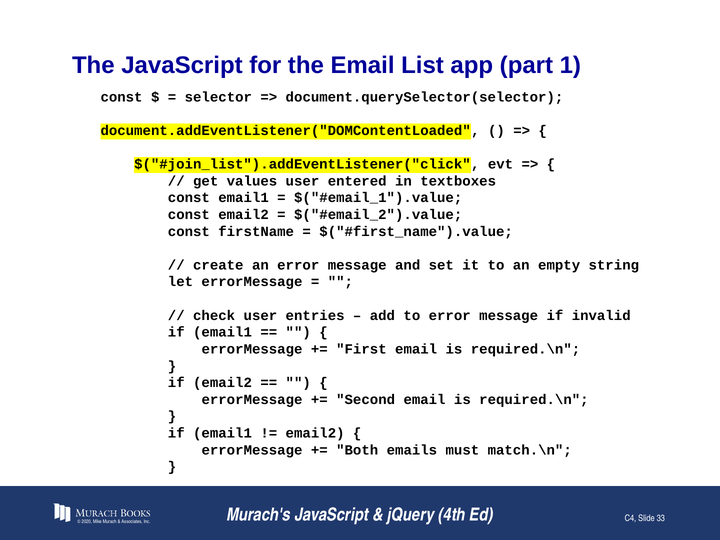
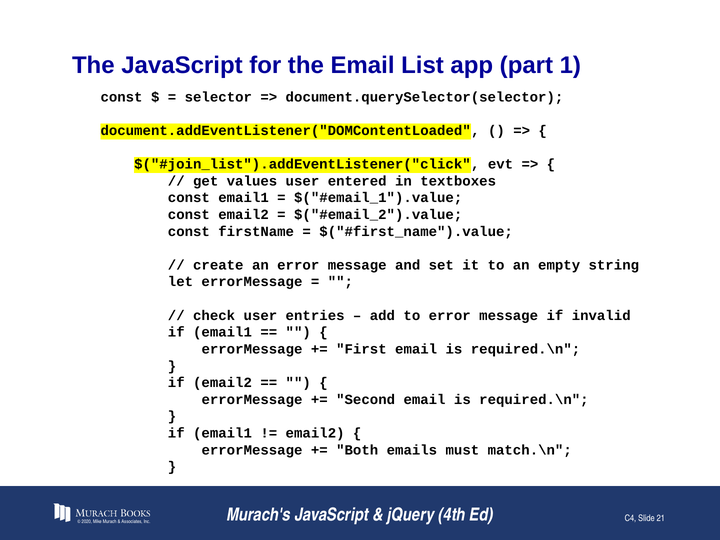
33: 33 -> 21 (661, 518)
